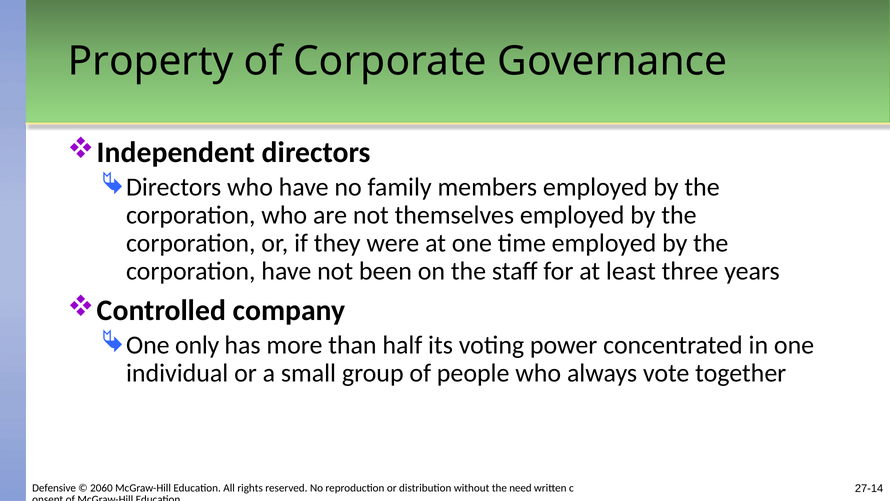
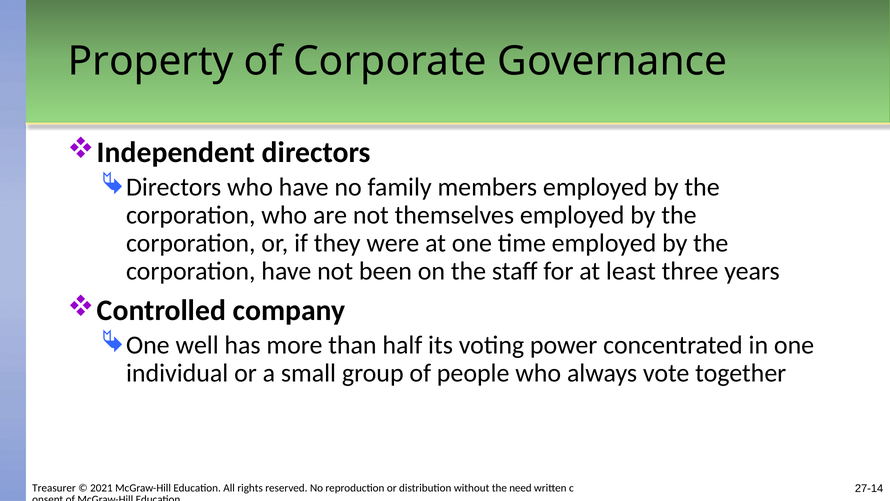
only: only -> well (197, 345)
Defensive: Defensive -> Treasurer (54, 488)
2060: 2060 -> 2021 (101, 488)
